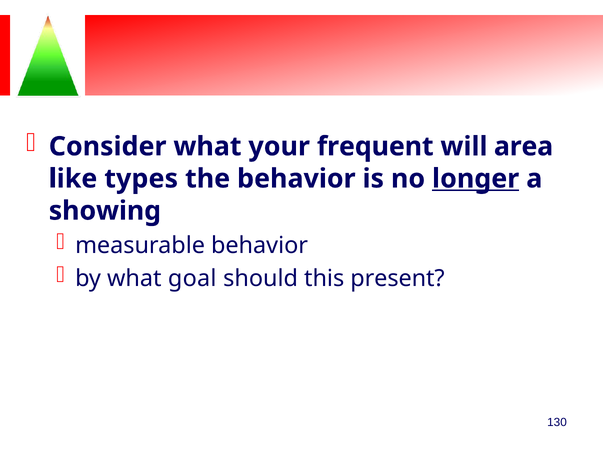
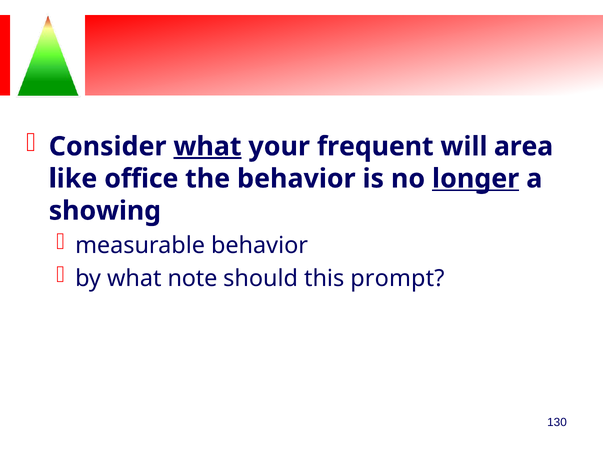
what underline: none -> present (207, 147)
types: types -> office (141, 179)
goal: goal -> note (192, 278)
present: present -> prompt (397, 278)
